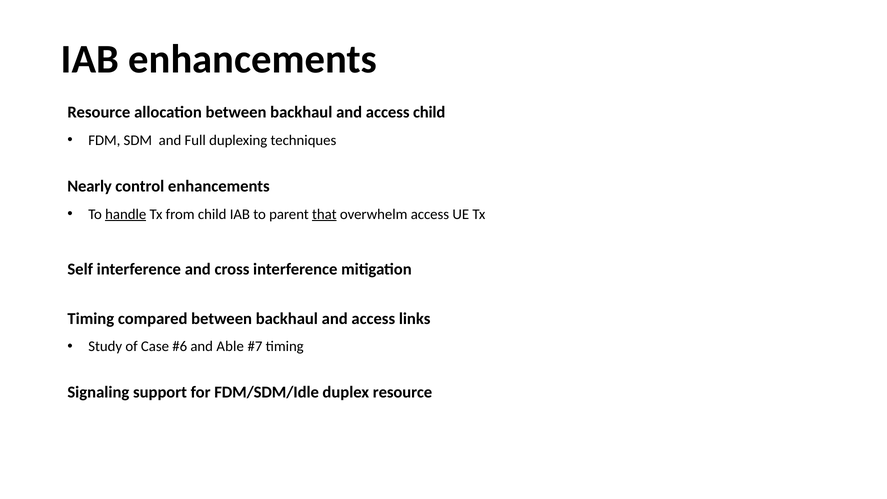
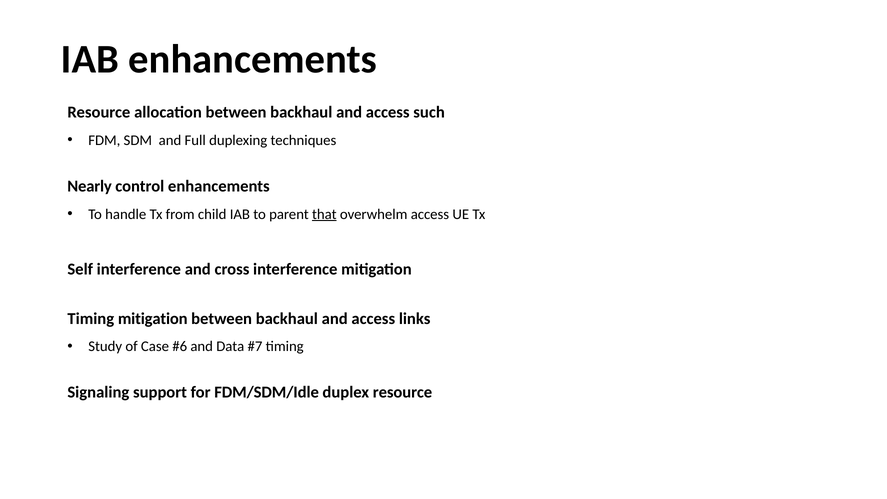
access child: child -> such (429, 112)
handle underline: present -> none (126, 214)
Timing compared: compared -> mitigation (153, 319)
Able: Able -> Data (230, 347)
